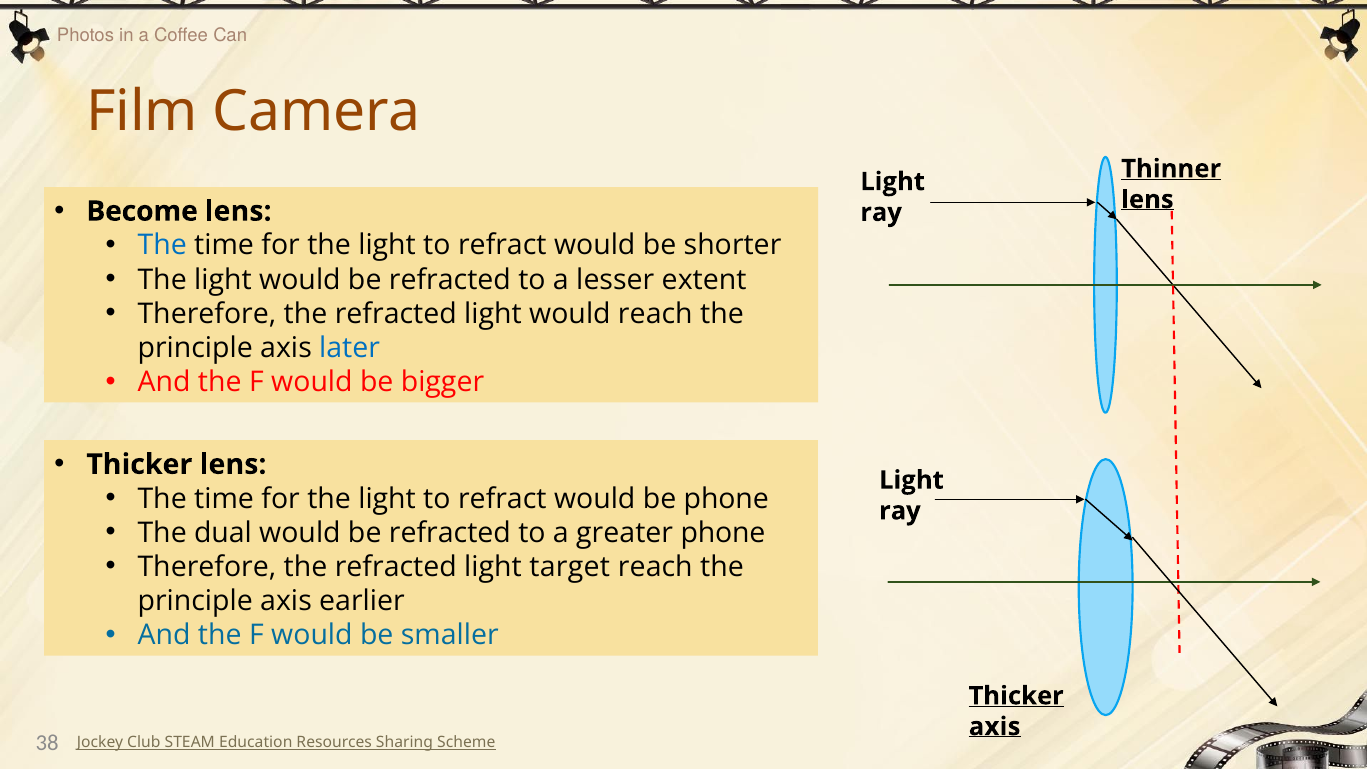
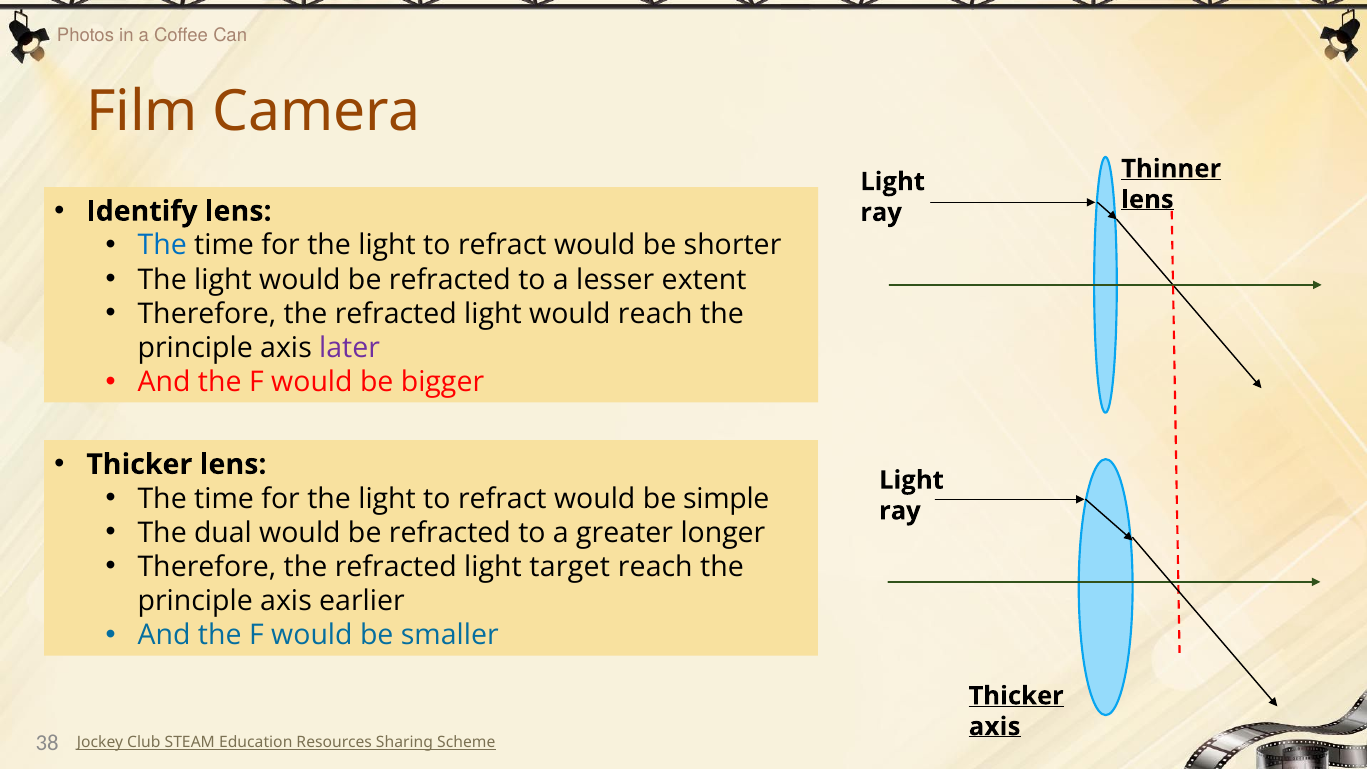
Become: Become -> Identify (142, 211)
later colour: blue -> purple (350, 348)
be phone: phone -> simple (726, 499)
greater phone: phone -> longer (723, 533)
